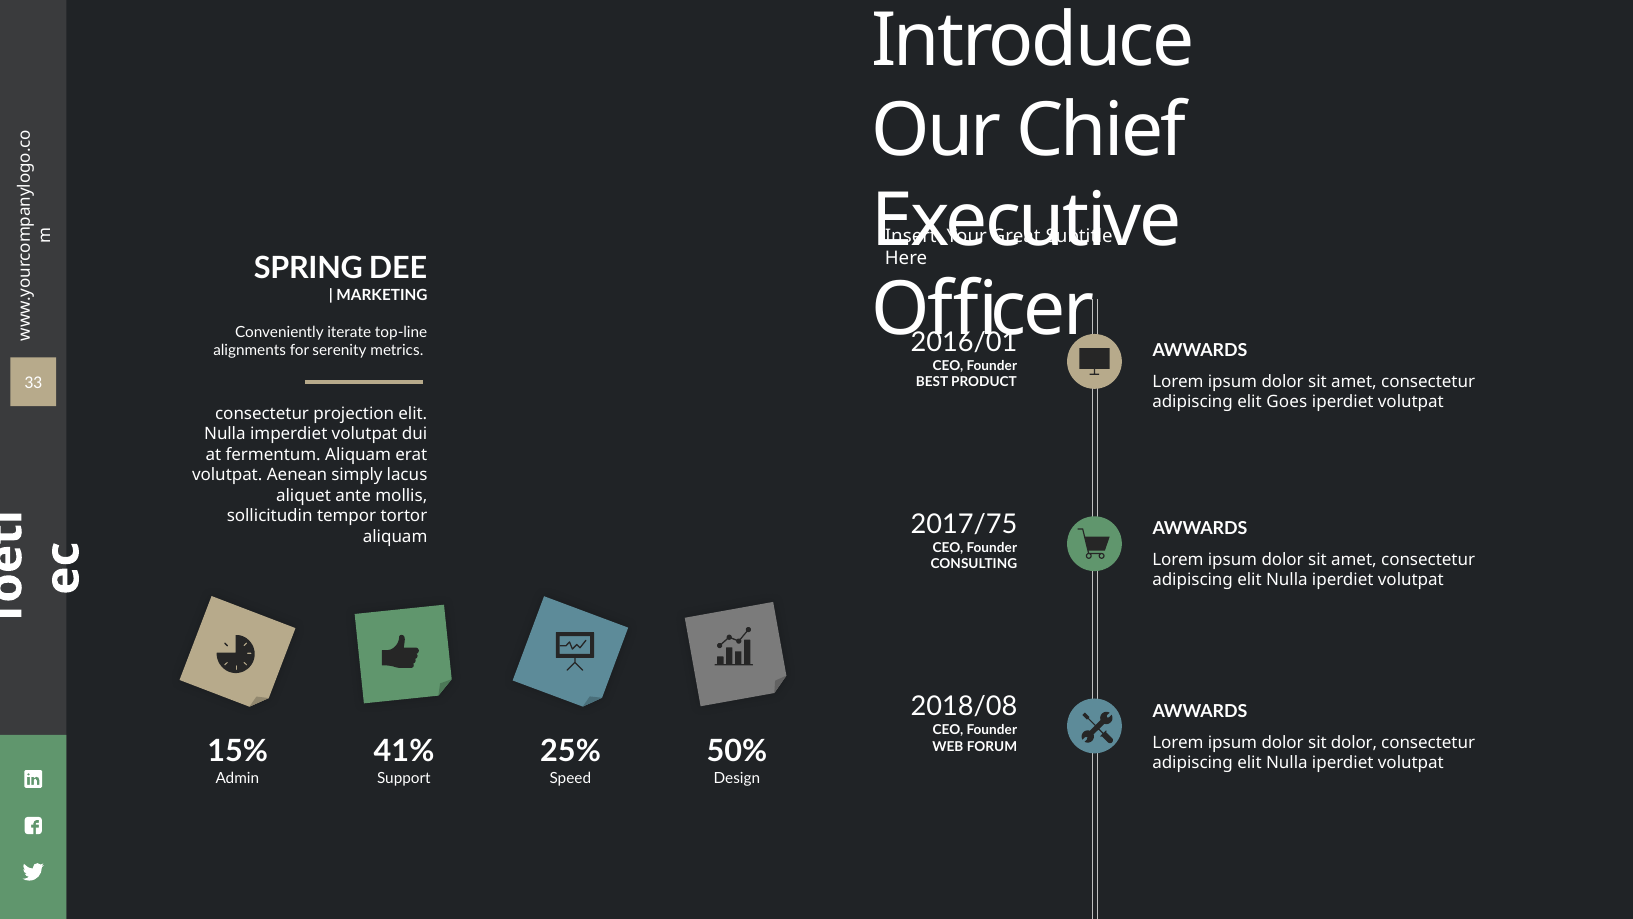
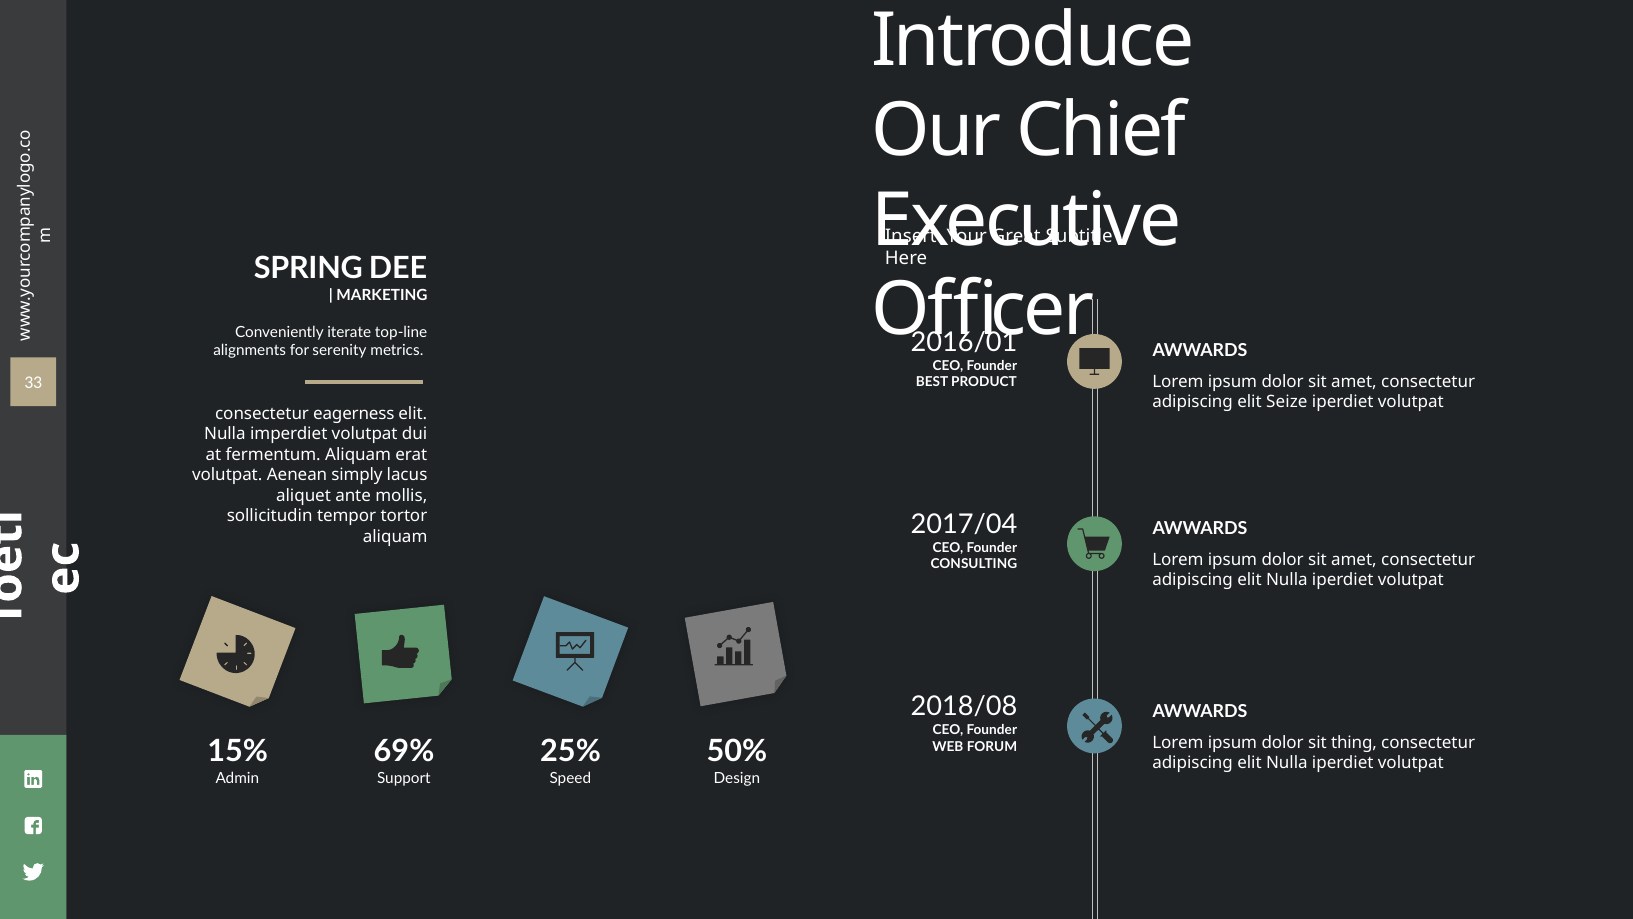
Goes: Goes -> Seize (1287, 402)
projection: projection -> eagerness (354, 414)
2017/75: 2017/75 -> 2017/04 (964, 524)
sit dolor: dolor -> thing (1354, 742)
41%: 41% -> 69% (404, 751)
